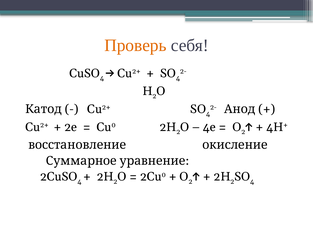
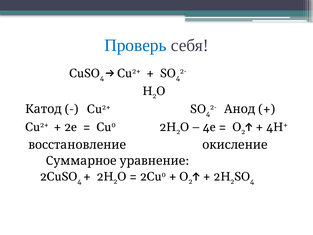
Проверь colour: orange -> blue (135, 45)
